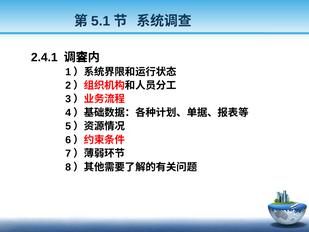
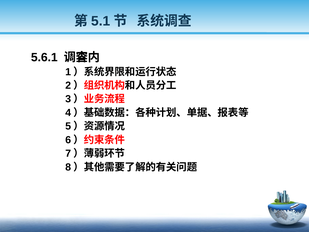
2.4.1: 2.4.1 -> 5.6.1 (44, 57)
